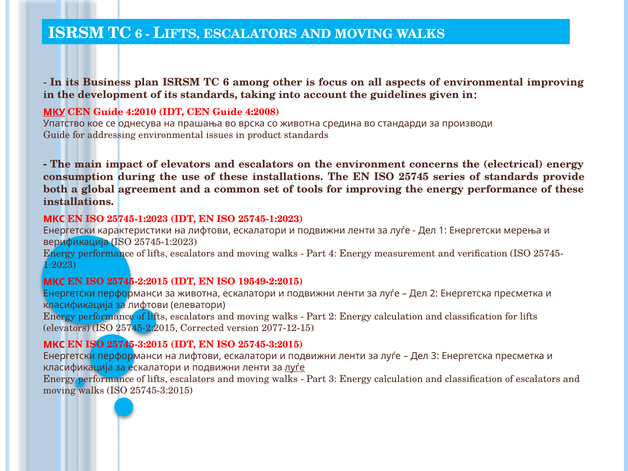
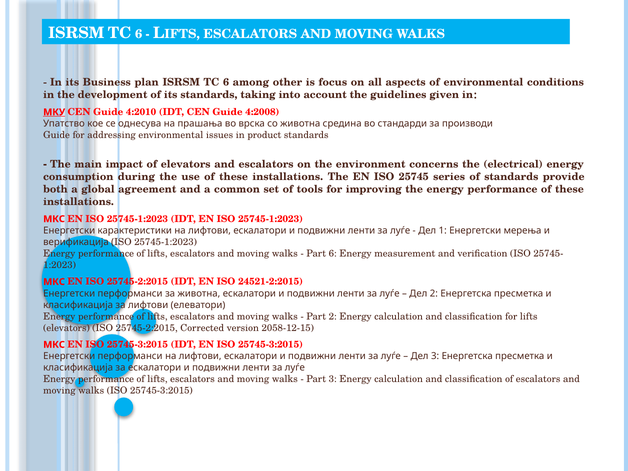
environmental improving: improving -> conditions (555, 82)
Part 4: 4 -> 6 (333, 254)
19549-2:2015: 19549-2:2015 -> 24521-2:2015 (271, 282)
2077-12-15: 2077-12-15 -> 2058-12-15 (288, 328)
луѓе underline: present -> none (295, 368)
